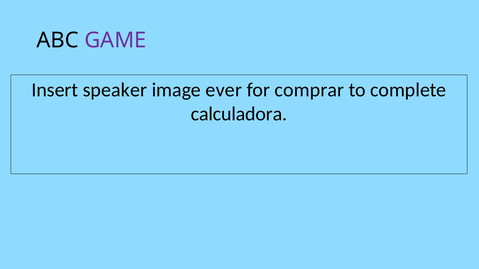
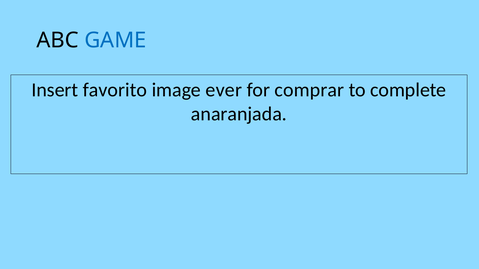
GAME colour: purple -> blue (115, 40)
speaker: speaker -> favorito (115, 90)
calculadora: calculadora -> anaranjada (239, 114)
